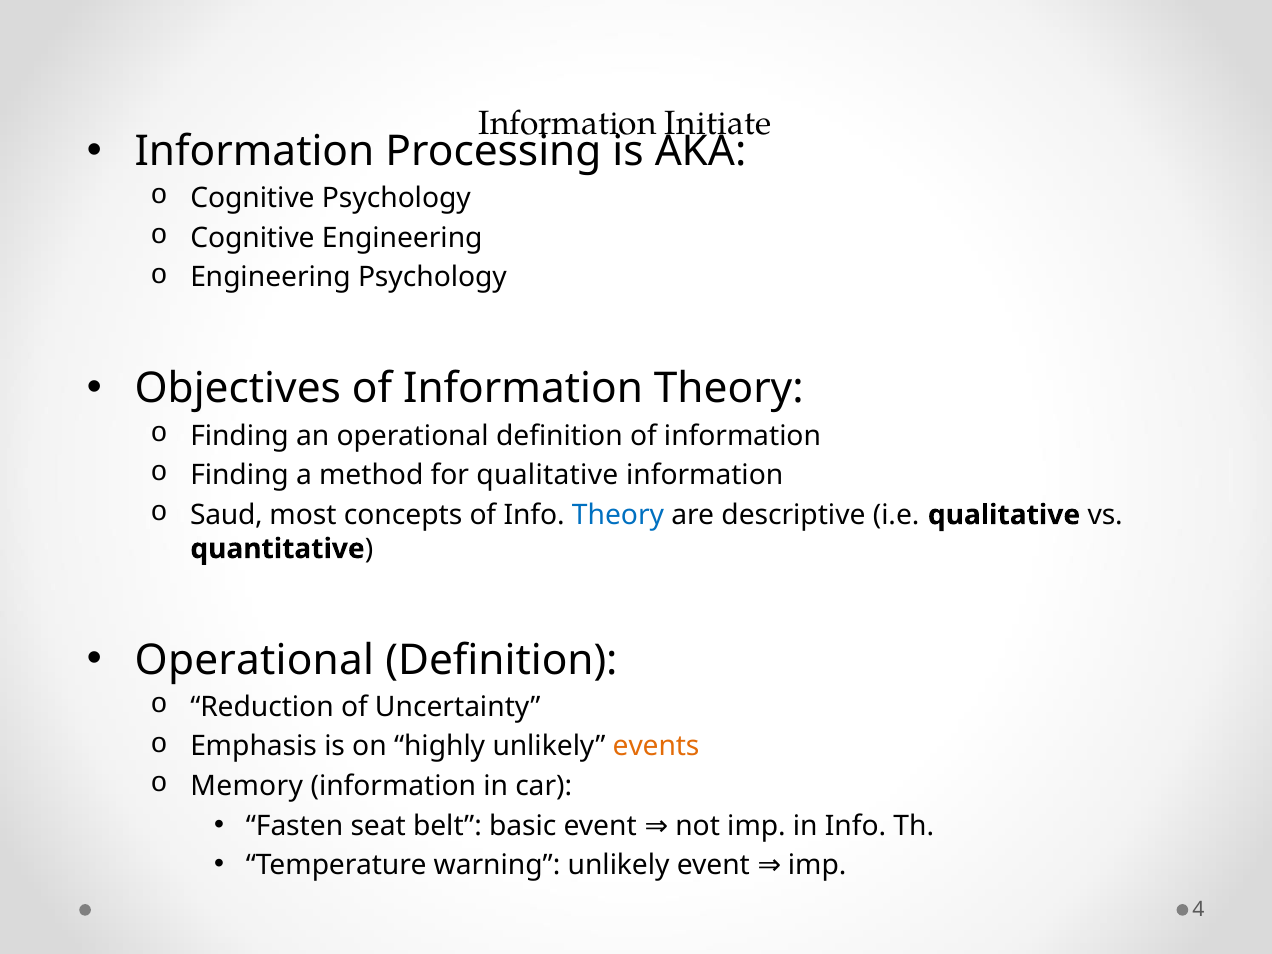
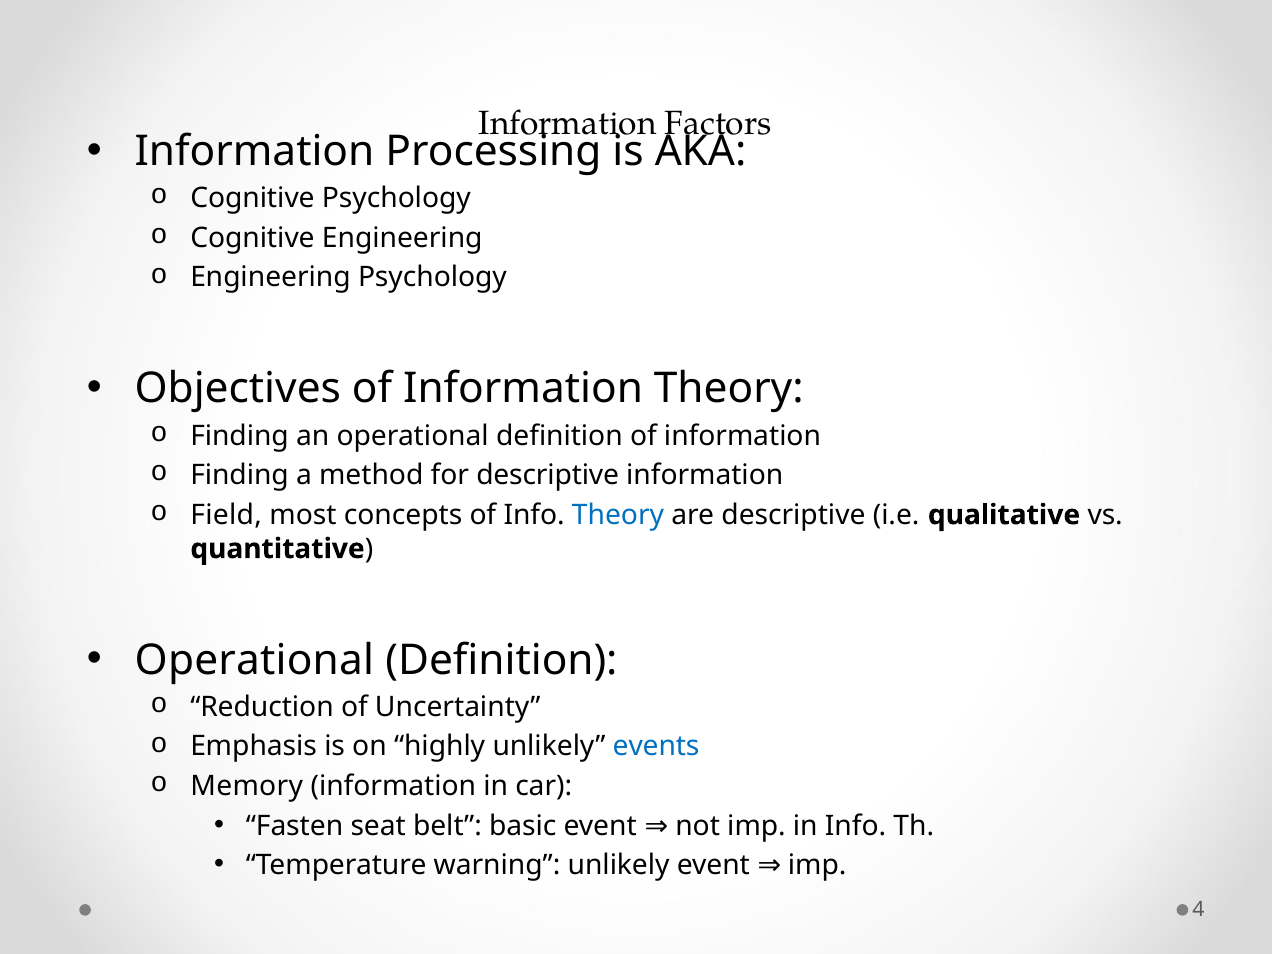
Initiate: Initiate -> Factors (718, 123)
for qualitative: qualitative -> descriptive (548, 475)
Saud: Saud -> Field (226, 515)
events colour: orange -> blue (656, 747)
